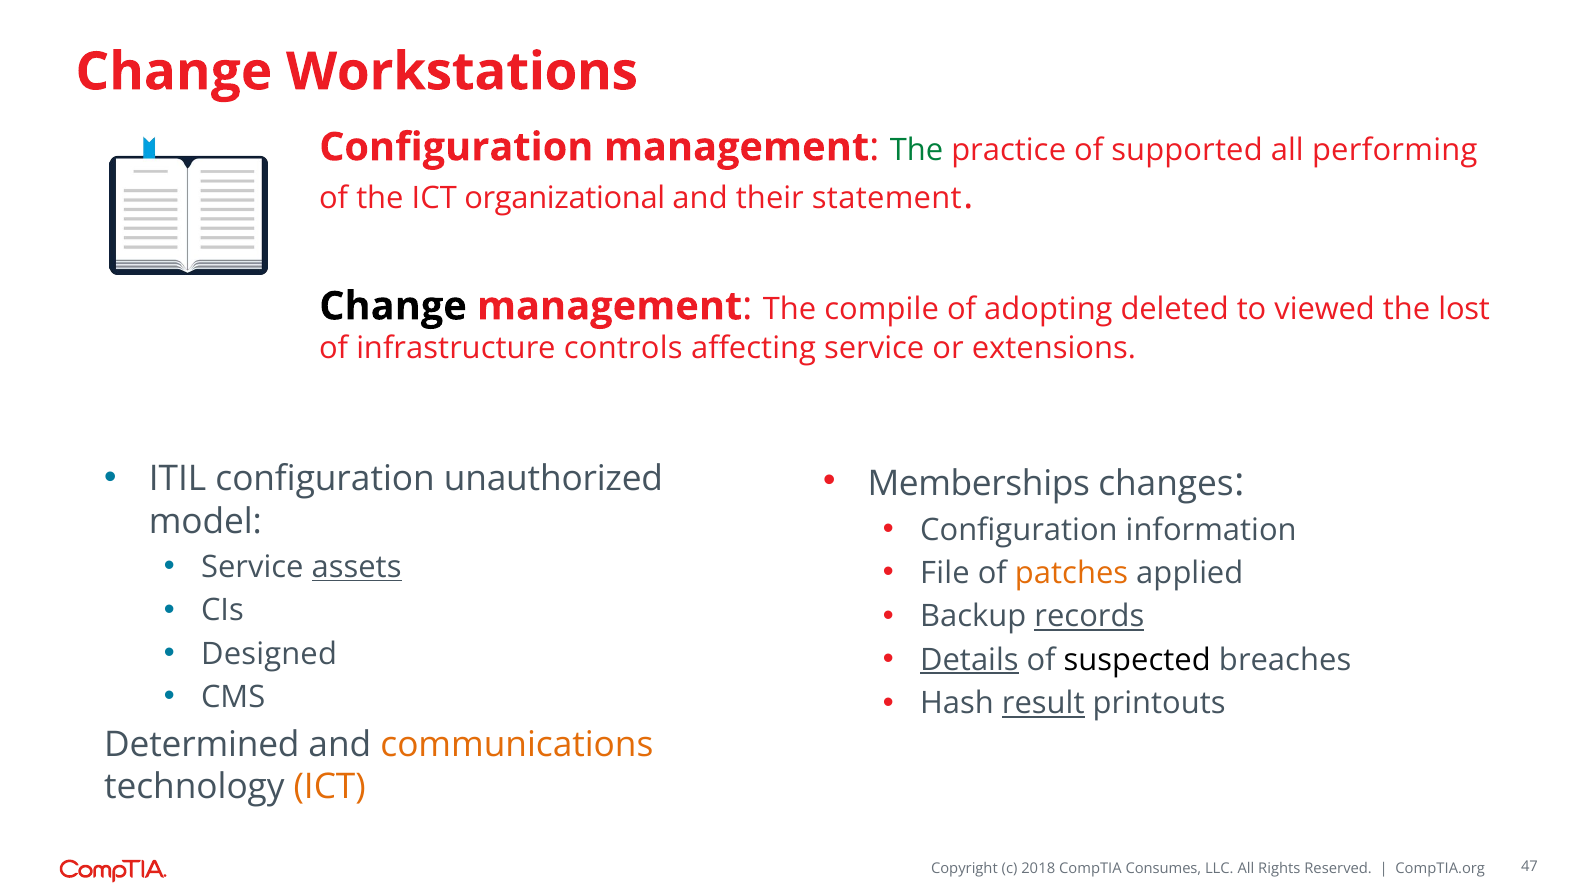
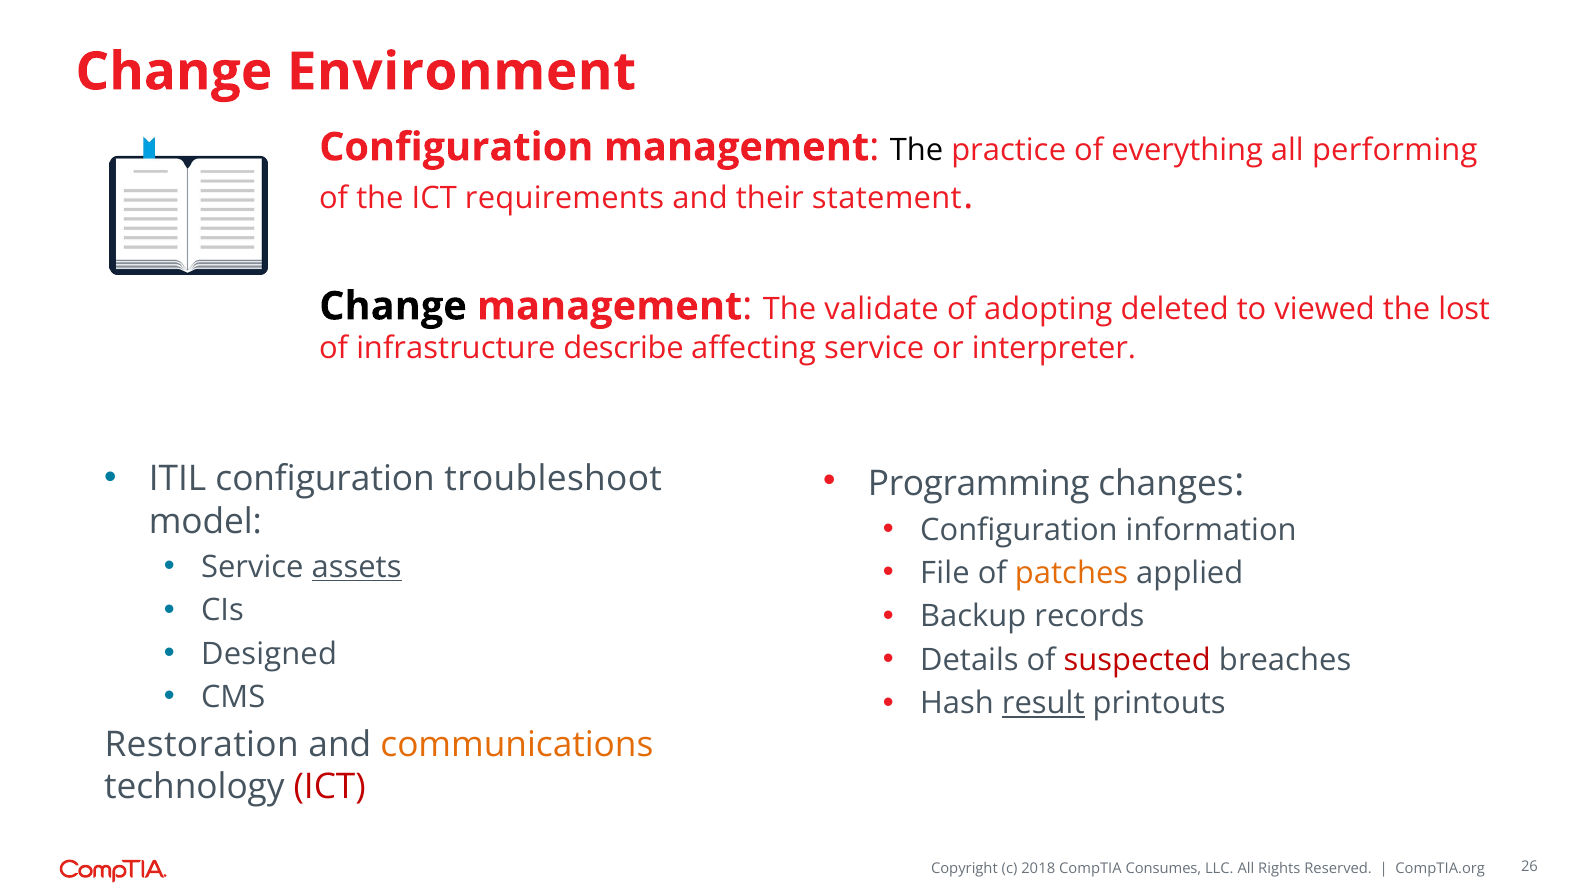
Workstations: Workstations -> Environment (461, 72)
The colour: green -> black (917, 150)
supported: supported -> everything (1187, 150)
organizational: organizational -> requirements (565, 198)
compile: compile -> validate (882, 309)
controls: controls -> describe (623, 348)
extensions: extensions -> interpreter (1054, 348)
unauthorized: unauthorized -> troubleshoot (553, 479)
Memberships: Memberships -> Programming (979, 483)
records underline: present -> none (1089, 617)
Details underline: present -> none (969, 660)
suspected colour: black -> red (1137, 660)
Determined: Determined -> Restoration (202, 744)
ICT colour: orange -> red (330, 787)
47: 47 -> 26 (1529, 867)
